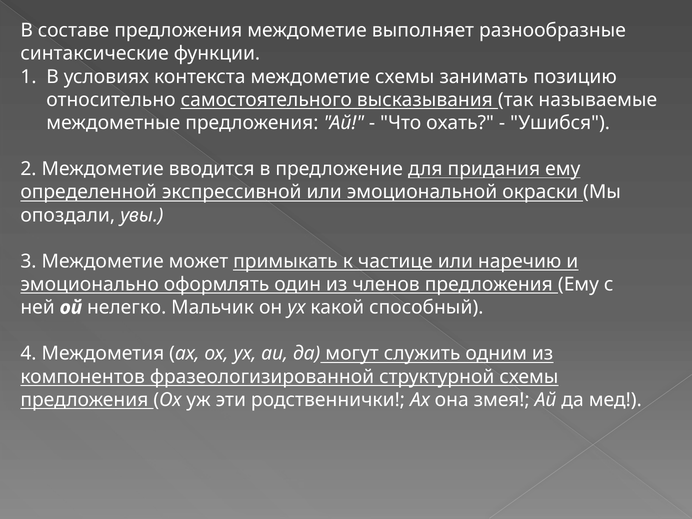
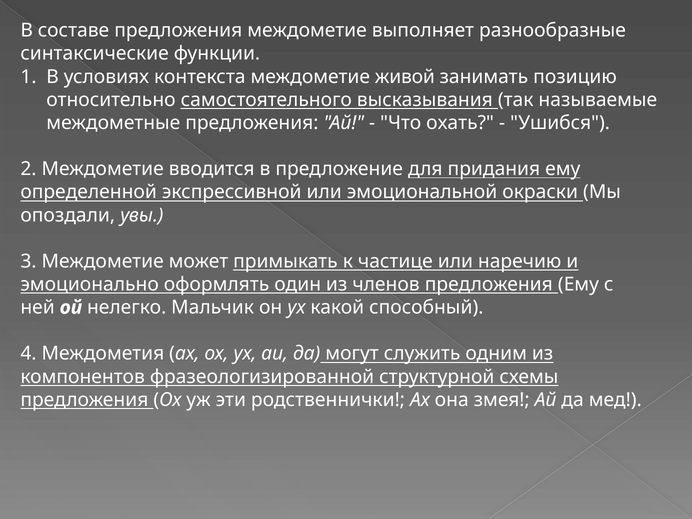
междометие схемы: схемы -> живой (405, 77)
